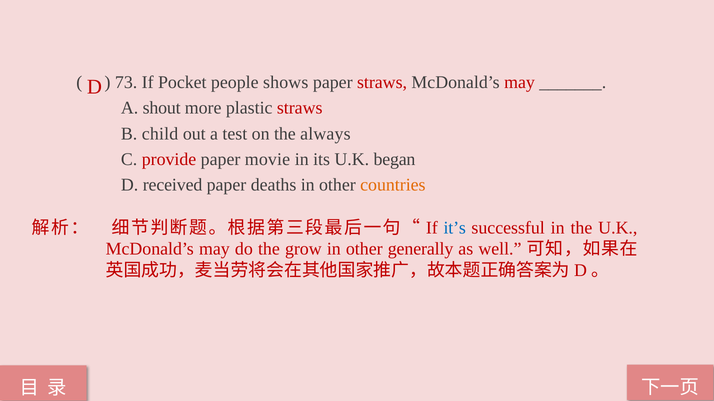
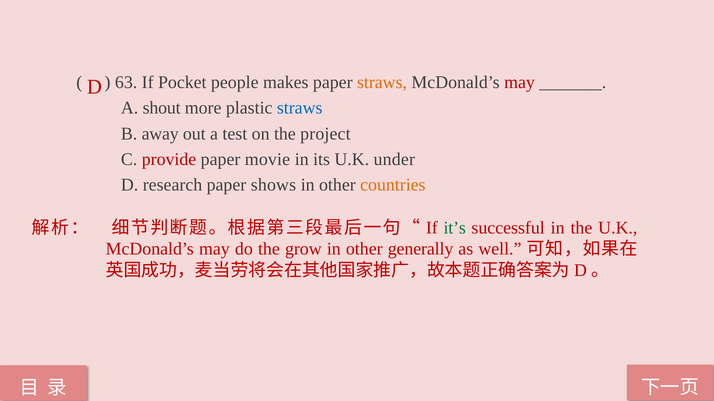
73: 73 -> 63 (126, 82)
shows: shows -> makes (286, 82)
straws colour: red -> orange (382, 82)
straws colour: red -> blue (300, 108)
child: child -> away (160, 134)
always: always -> project (325, 134)
began: began -> under (394, 160)
received: received -> research (172, 185)
deaths: deaths -> shows (273, 185)
it’s colour: blue -> green (455, 228)
